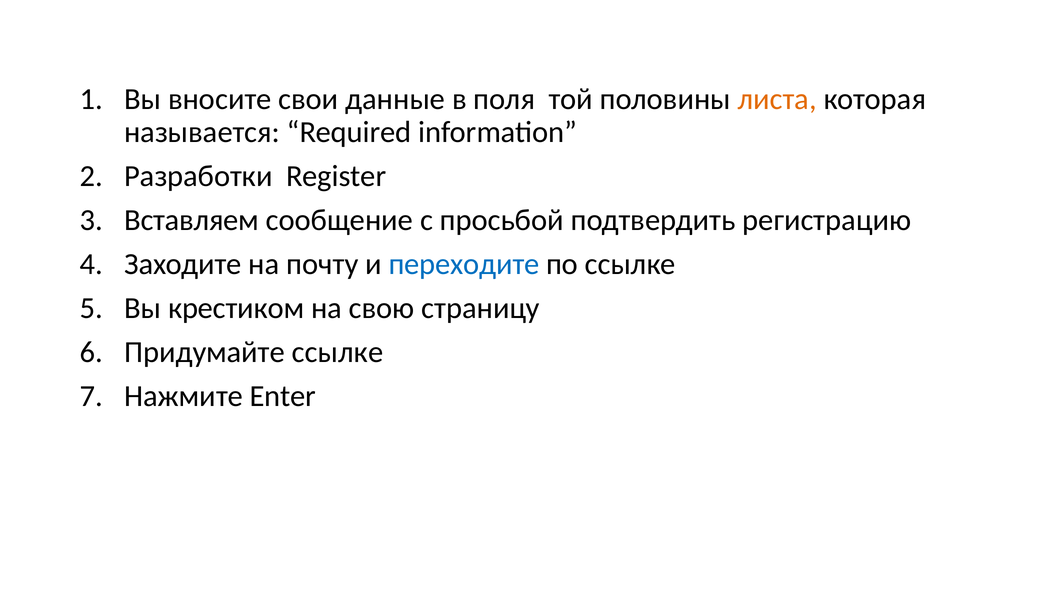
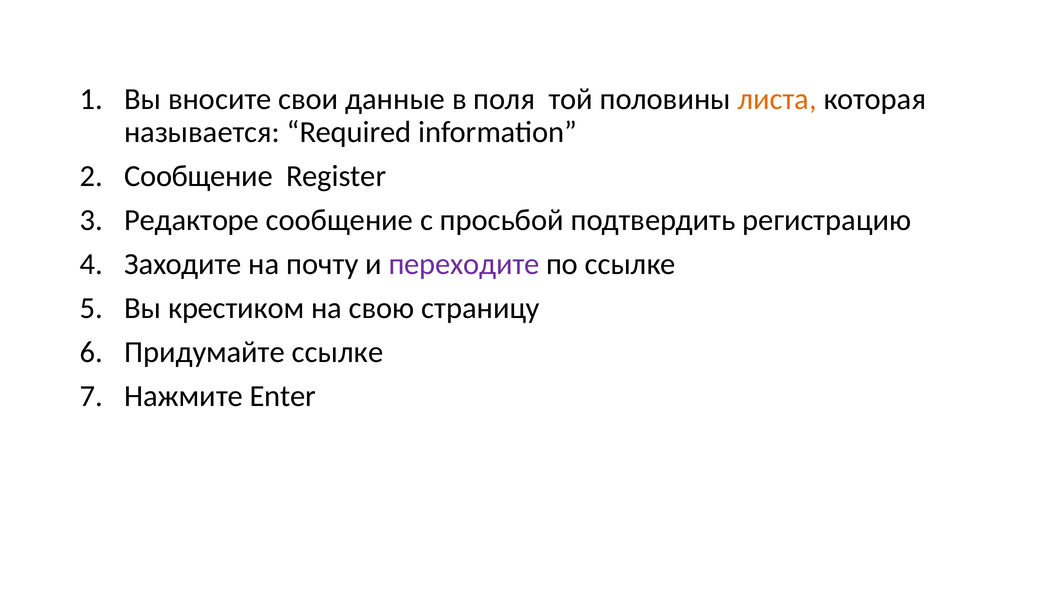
Разработки: Разработки -> Сообщение (198, 176)
Вставляем: Вставляем -> Редакторе (192, 220)
переходите colour: blue -> purple (464, 264)
